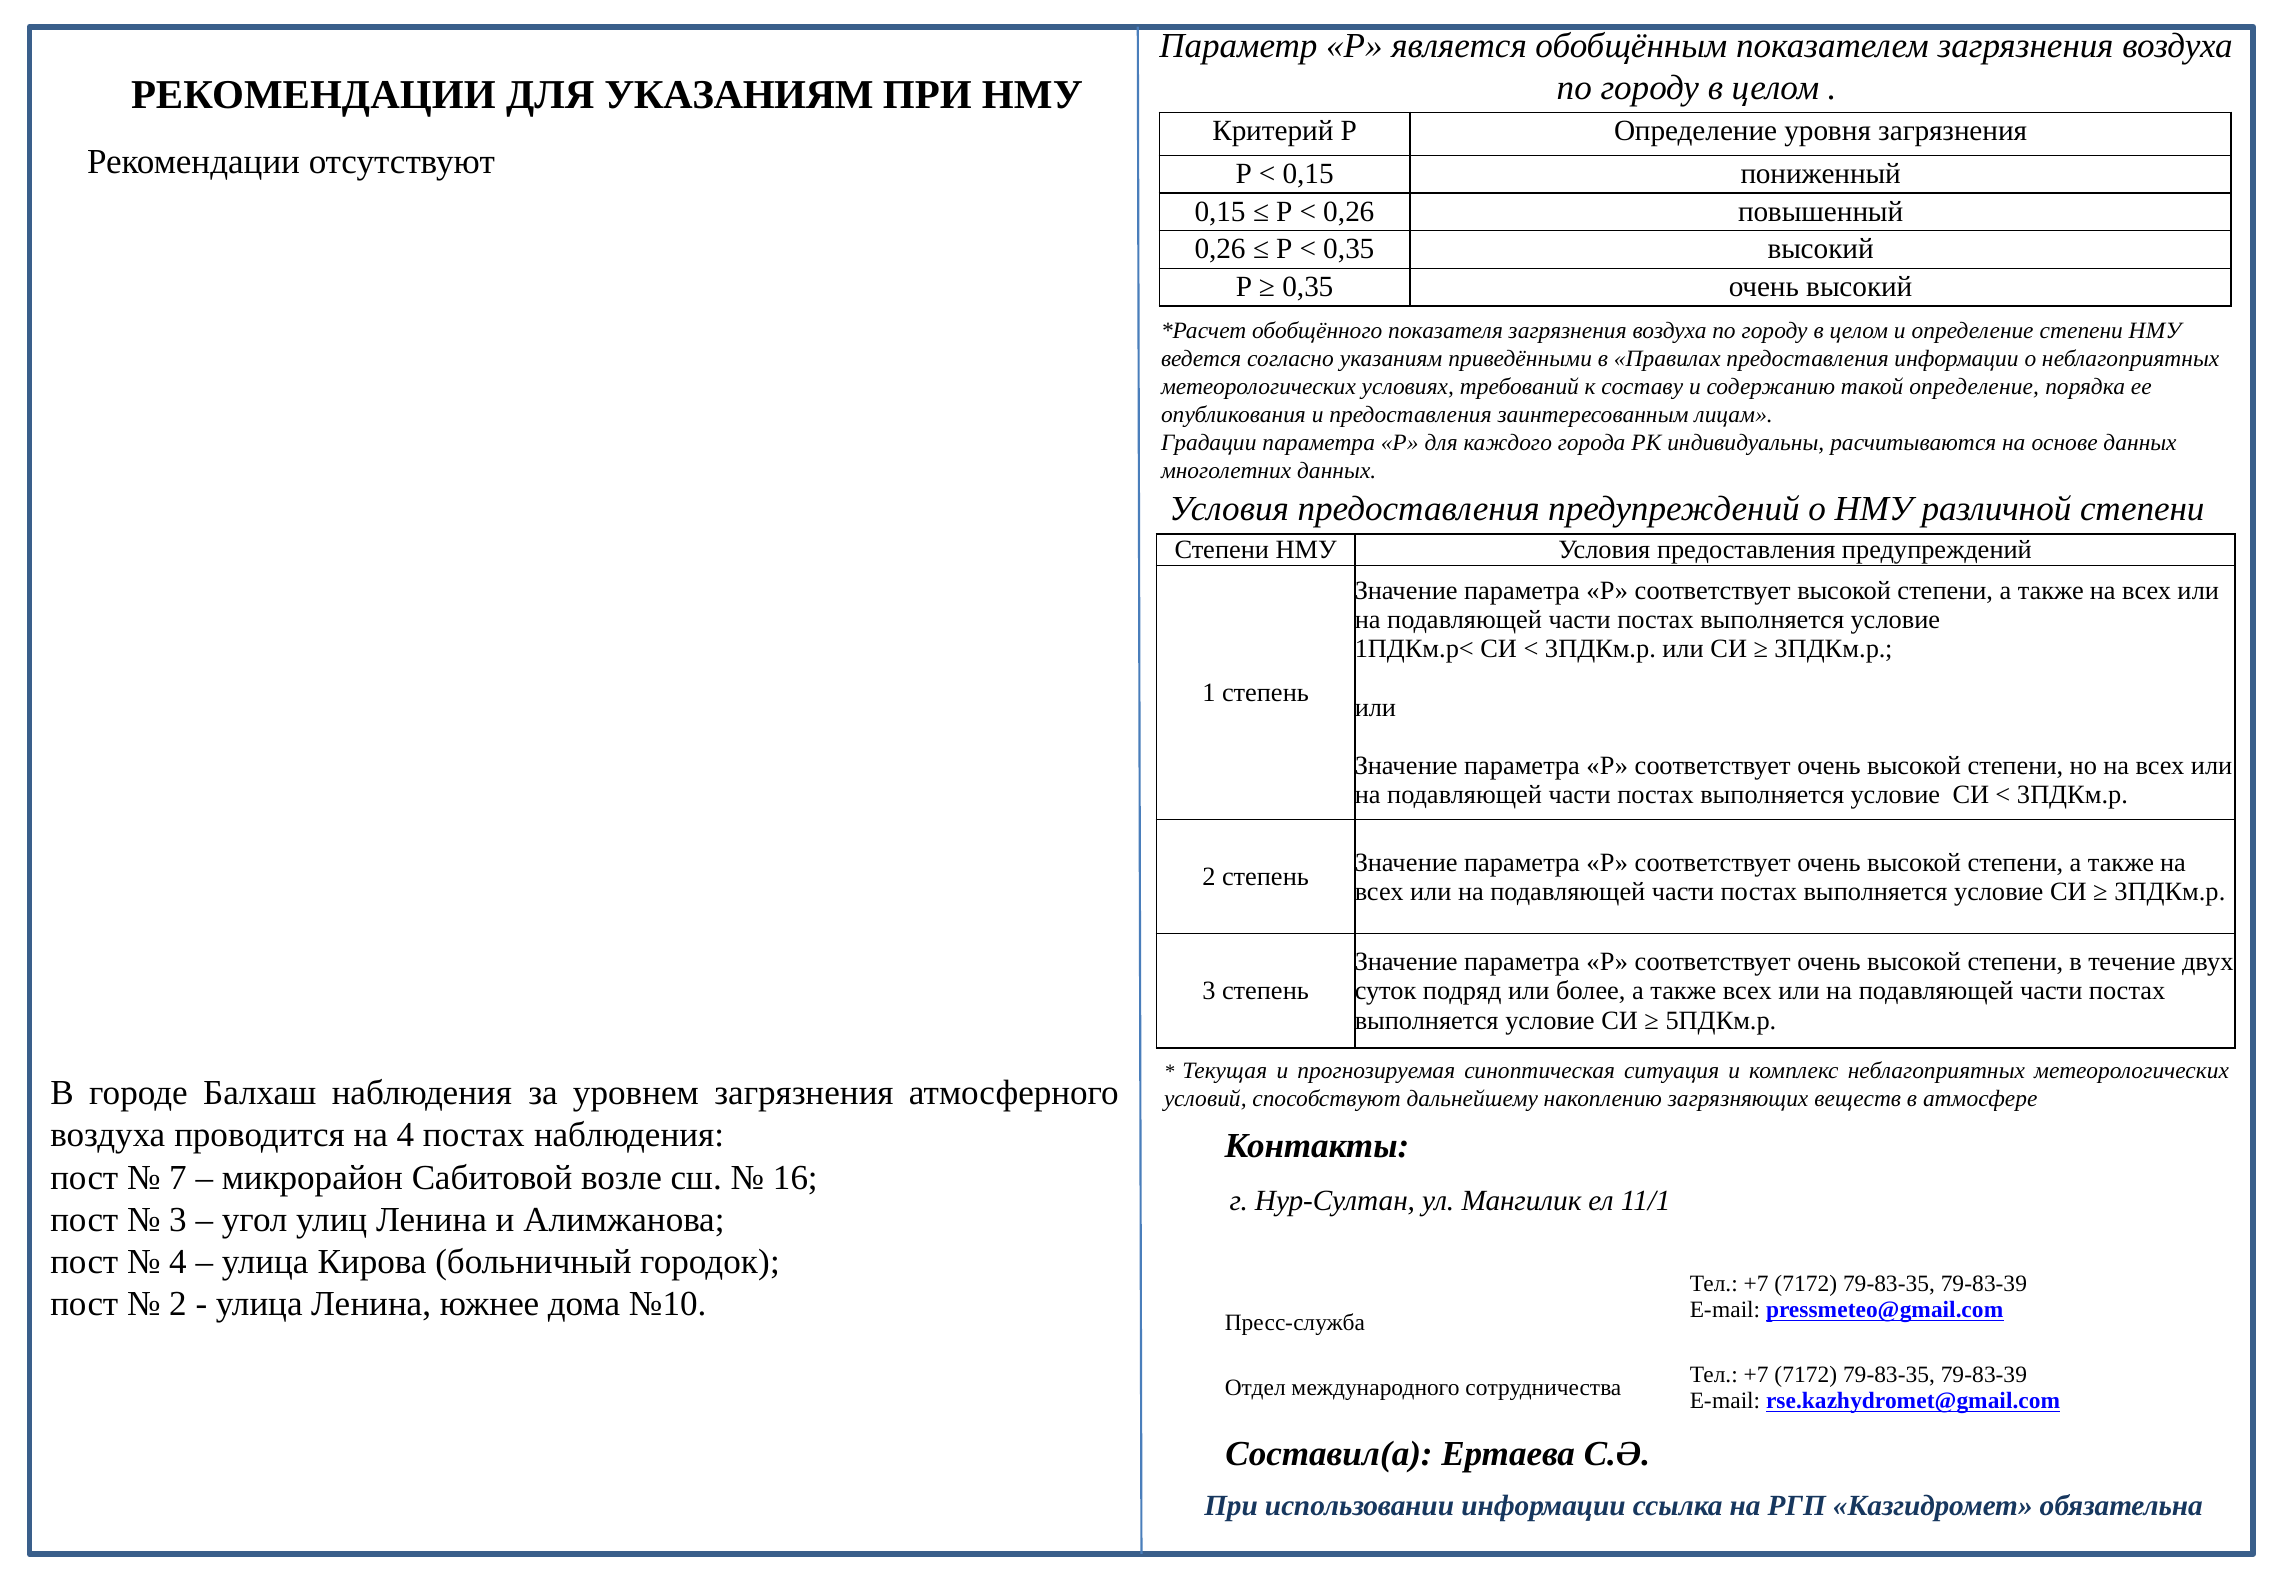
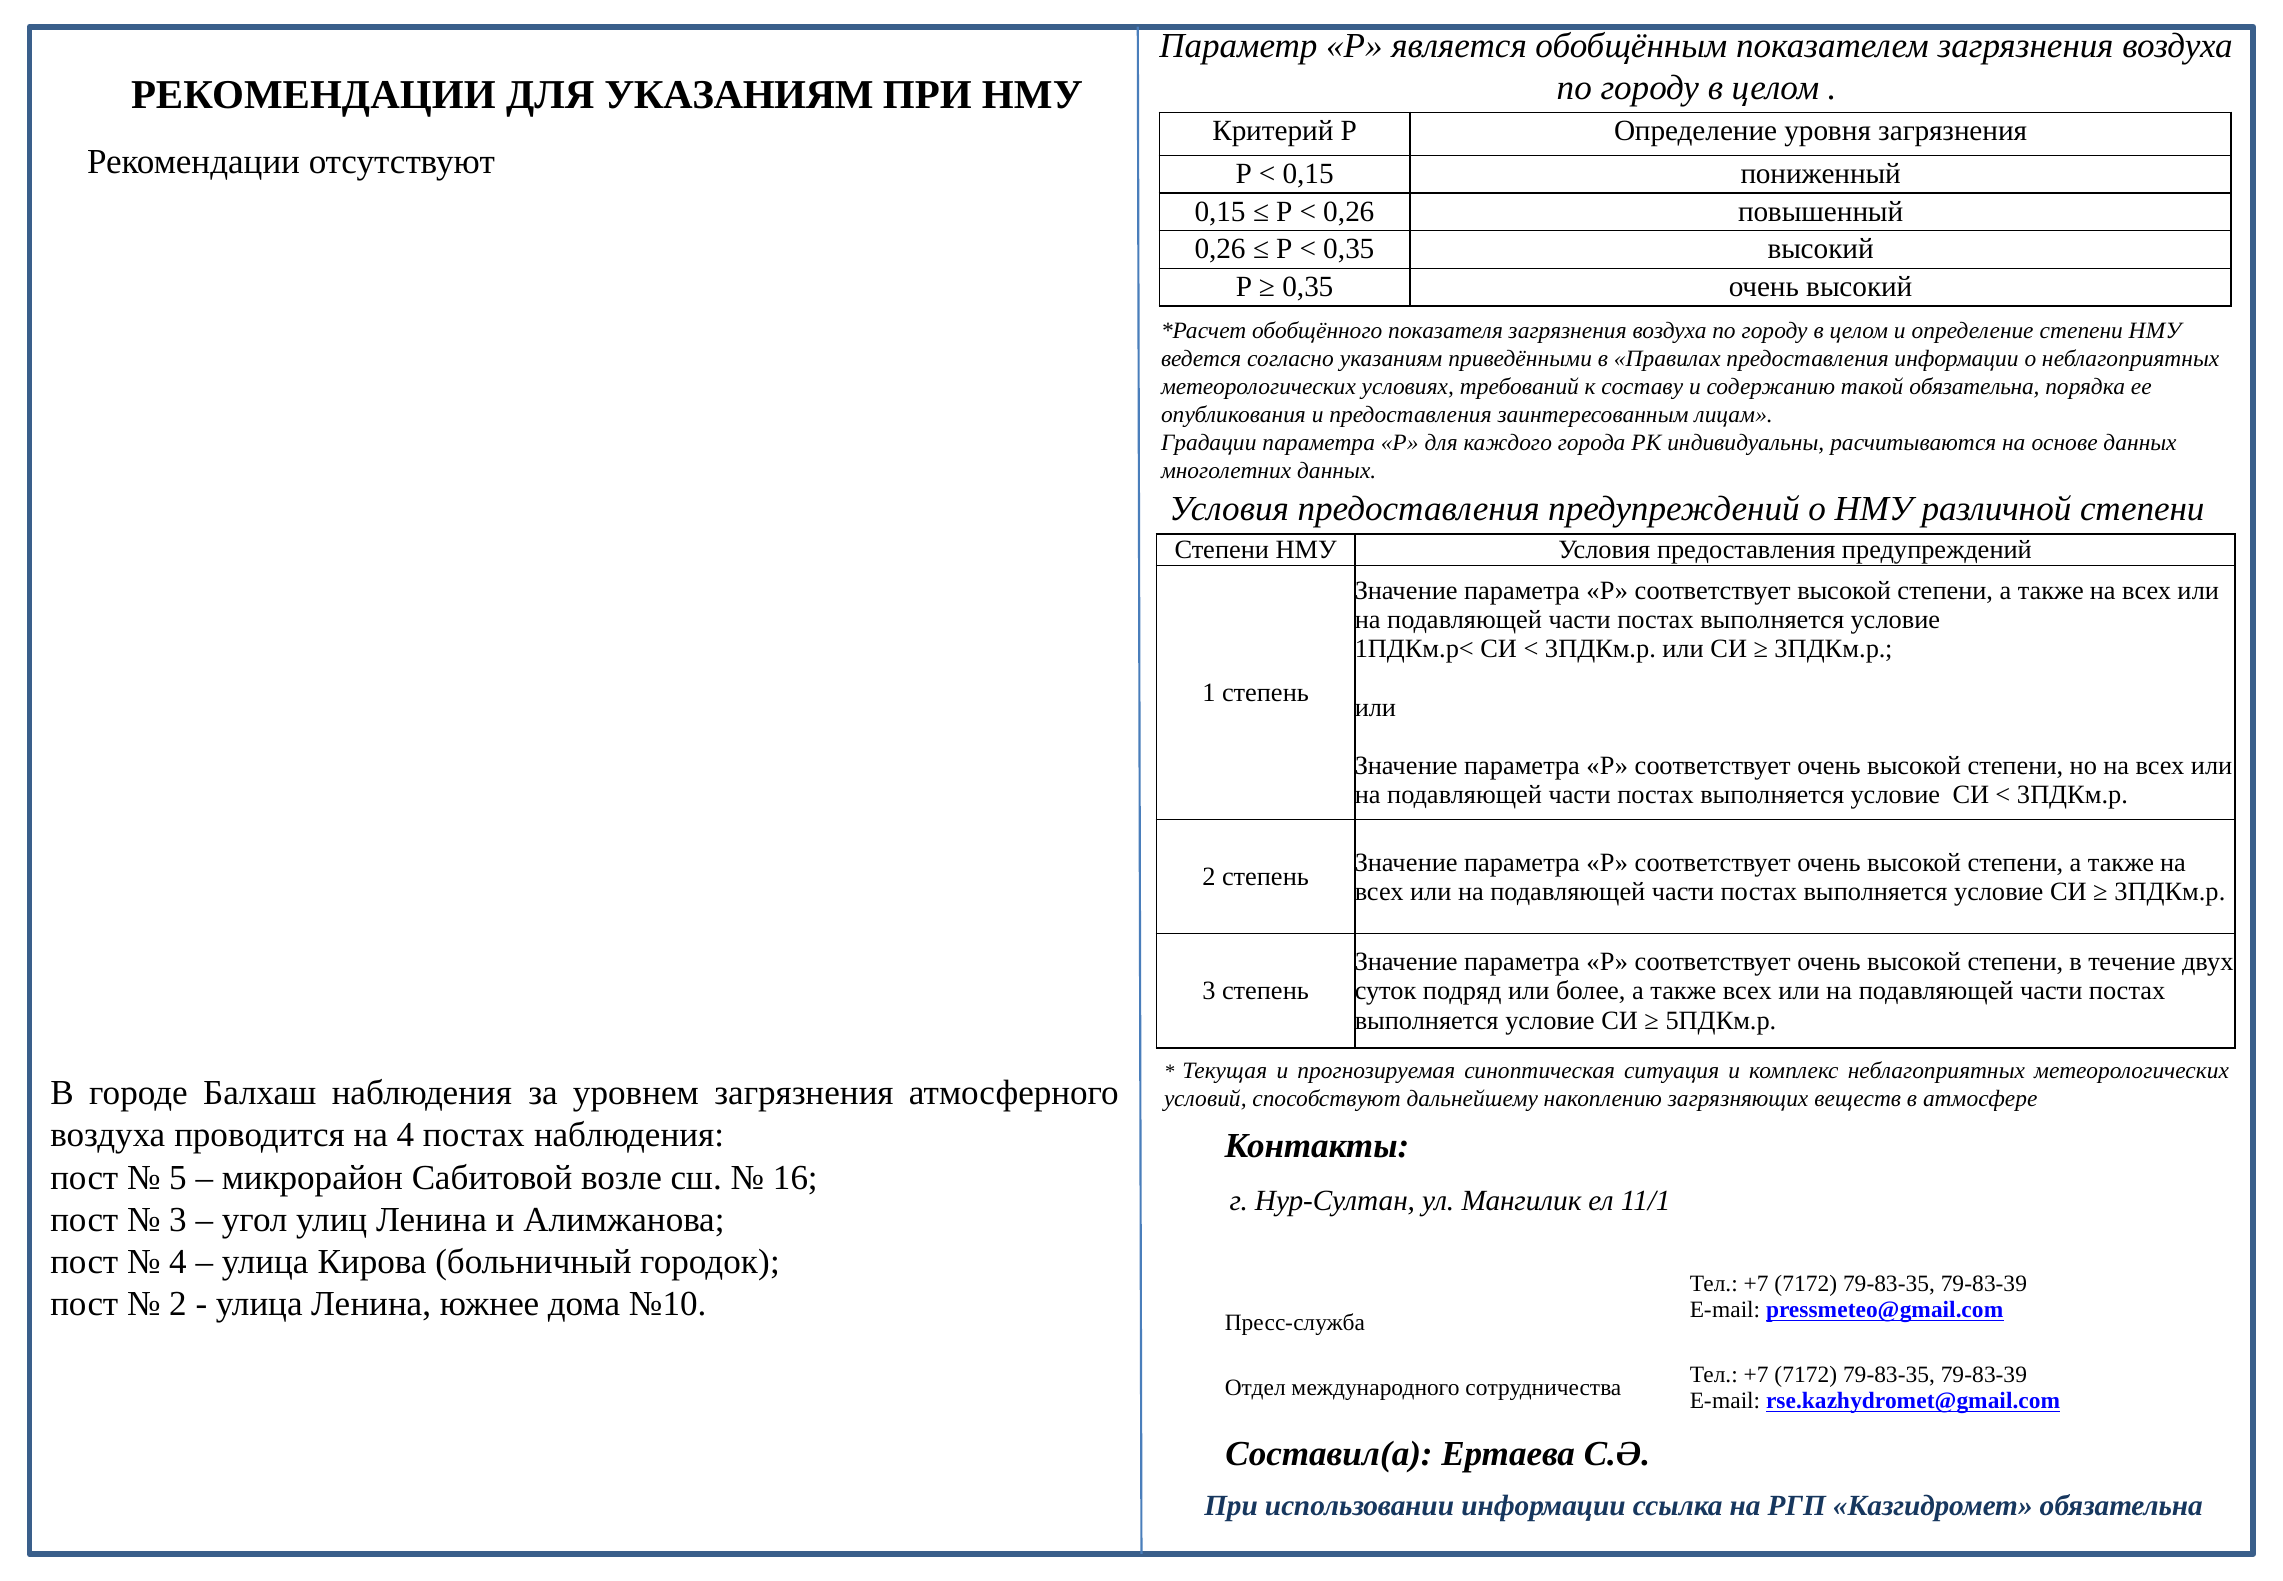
такой определение: определение -> обязательна (1974, 387)
7: 7 -> 5 (178, 1177)
